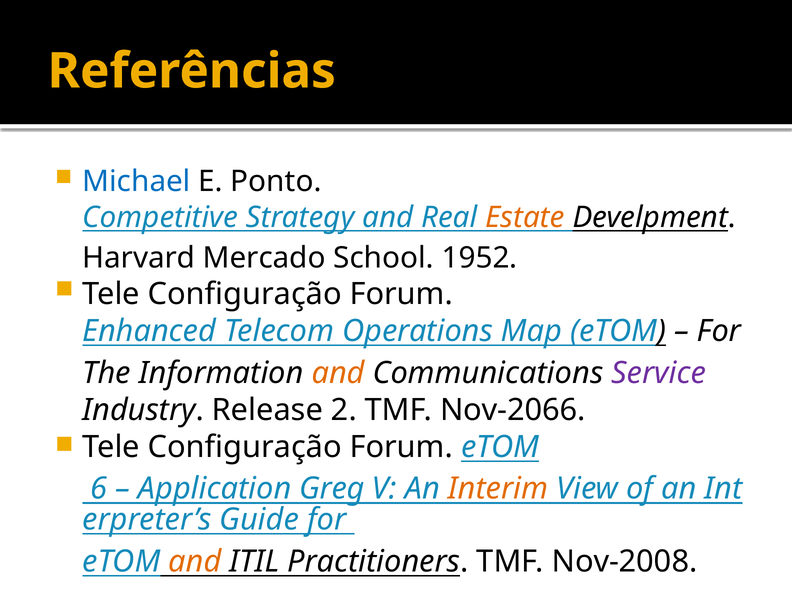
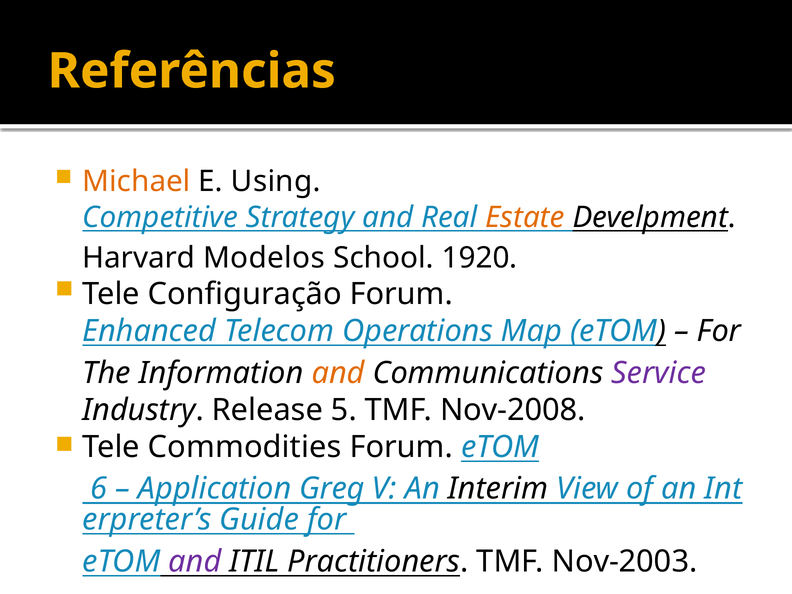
Michael colour: blue -> orange (136, 182)
Ponto: Ponto -> Using (276, 182)
Mercado: Mercado -> Modelos (264, 258)
1952: 1952 -> 1920 (480, 258)
2: 2 -> 5 (344, 410)
Nov-2066: Nov-2066 -> Nov-2008 (513, 410)
Configuração: Configuração -> Commodities (245, 447)
Interim colour: orange -> black (498, 489)
and colour: orange -> purple (195, 561)
Nov-2008: Nov-2008 -> Nov-2003 (624, 561)
